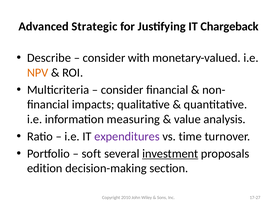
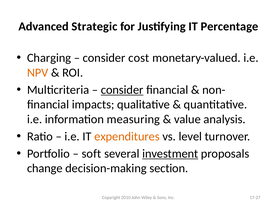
Chargeback: Chargeback -> Percentage (229, 26)
Describe: Describe -> Charging (49, 58)
with: with -> cost (139, 58)
consider underline: none -> present (122, 90)
expenditures colour: purple -> orange (127, 137)
time: time -> level (190, 137)
edition: edition -> change (45, 169)
